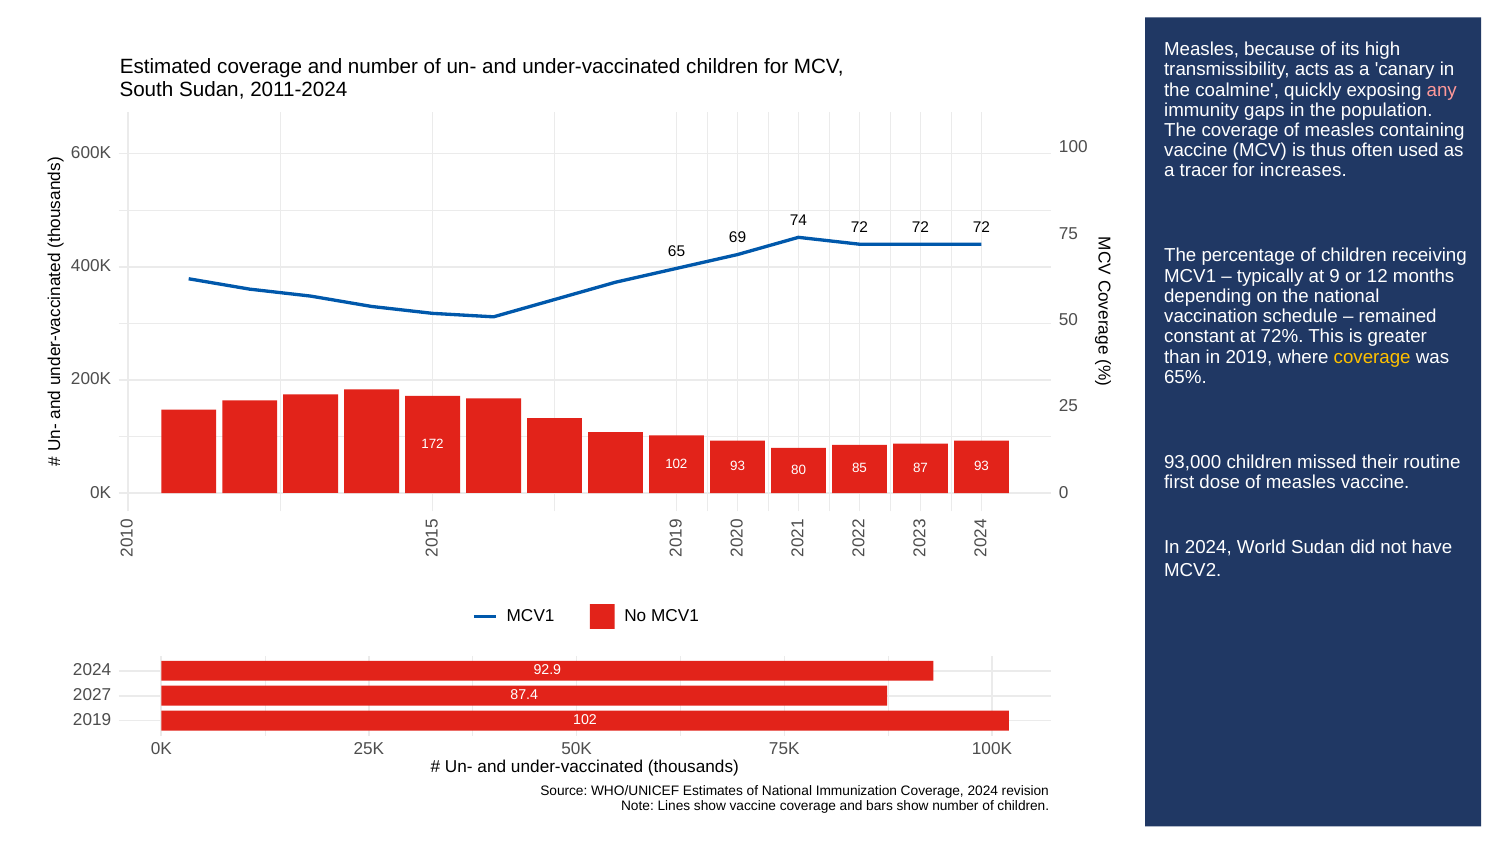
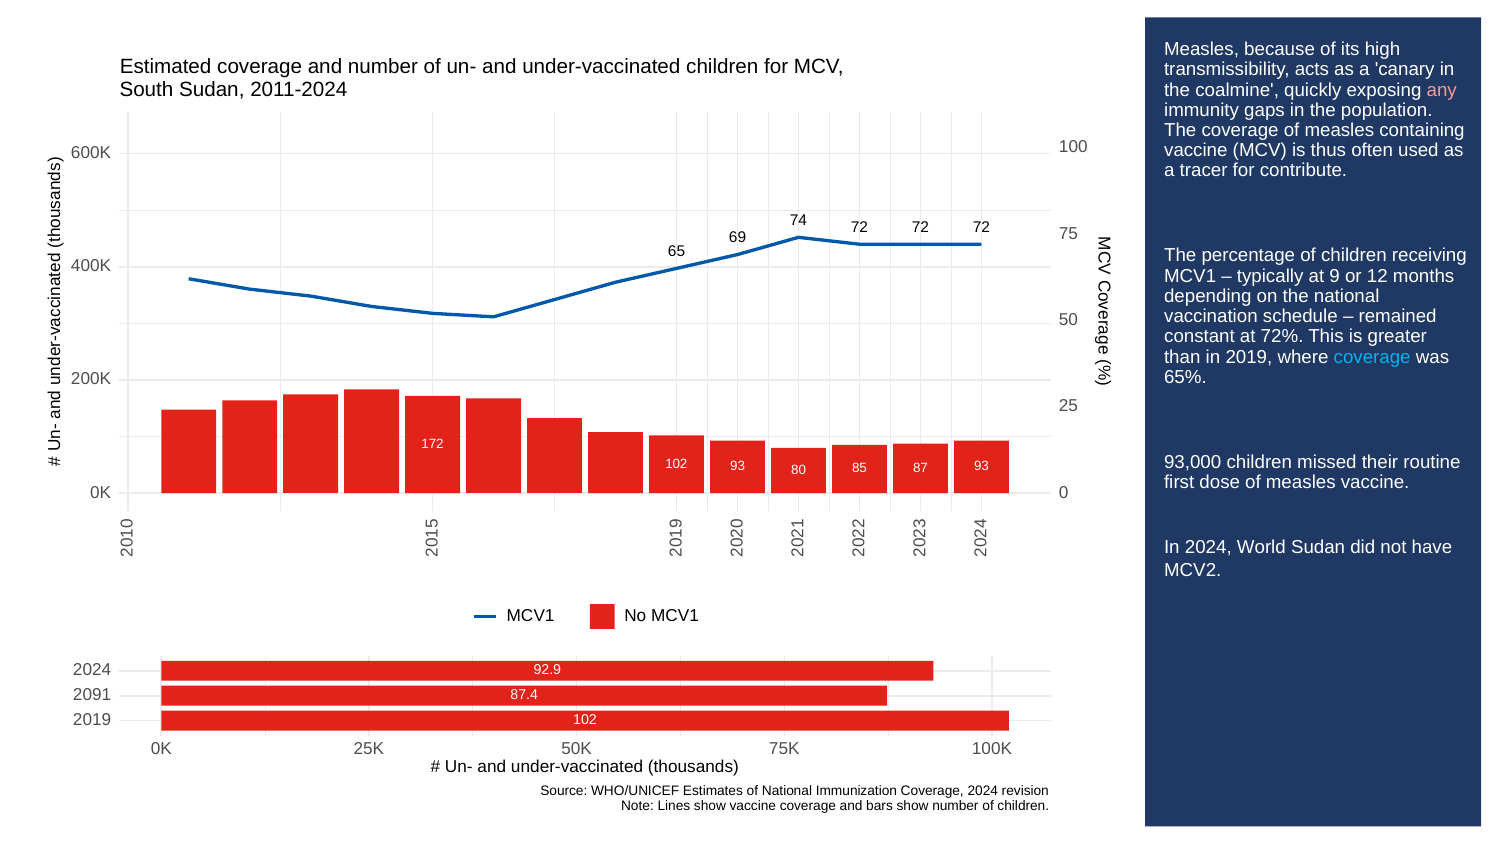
increases: increases -> contribute (1303, 171)
coverage colour: yellow -> light blue (1372, 357)
2027: 2027 -> 2091 (92, 695)
